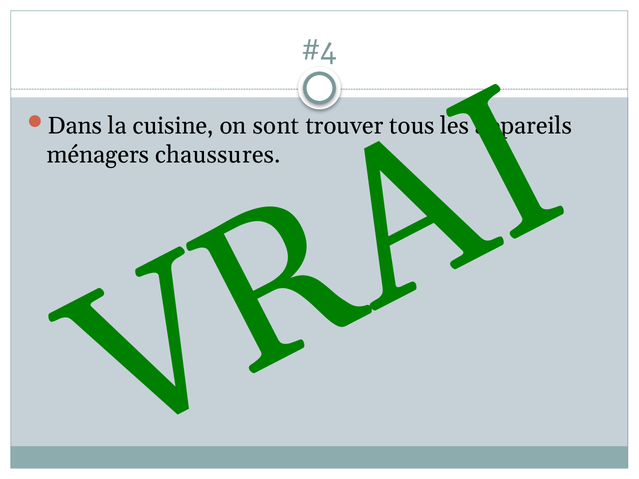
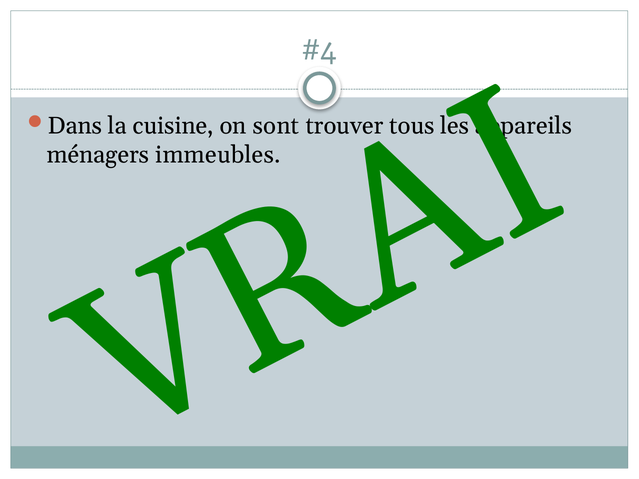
chaussures: chaussures -> immeubles (218, 155)
